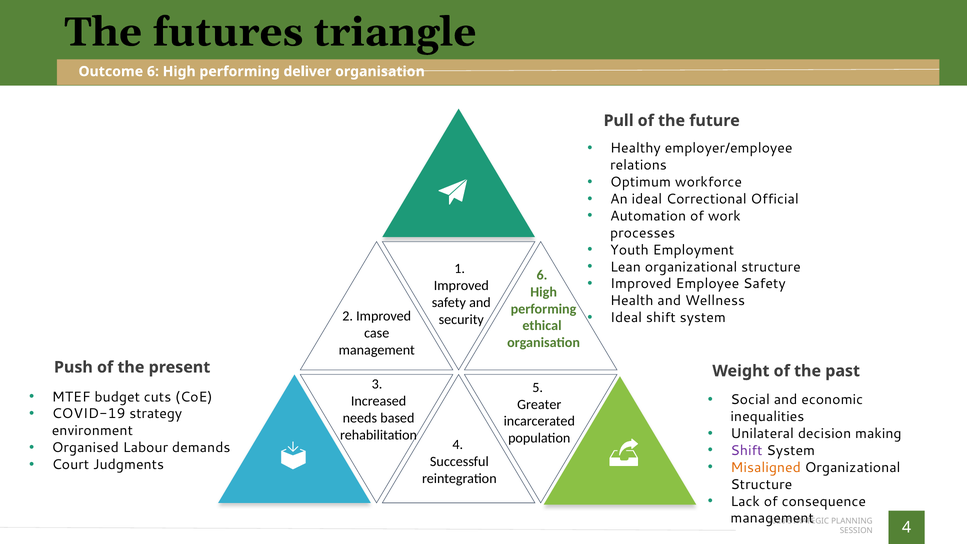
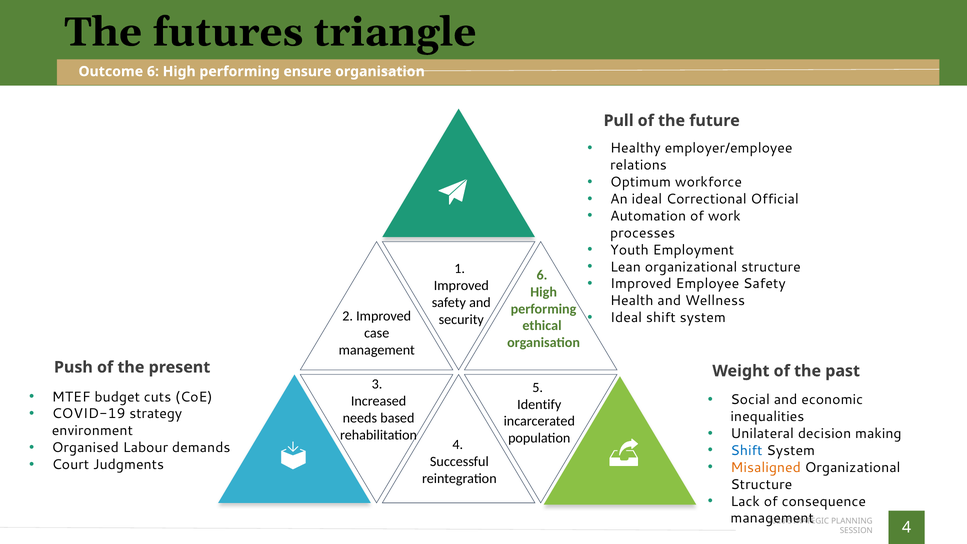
deliver: deliver -> ensure (307, 71)
Greater: Greater -> Identify (539, 404)
Shift colour: purple -> blue (747, 451)
